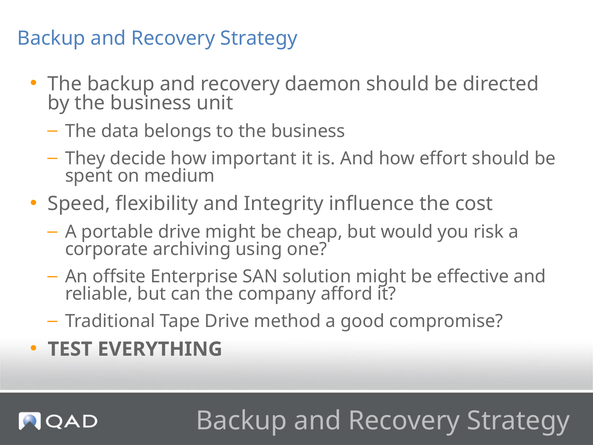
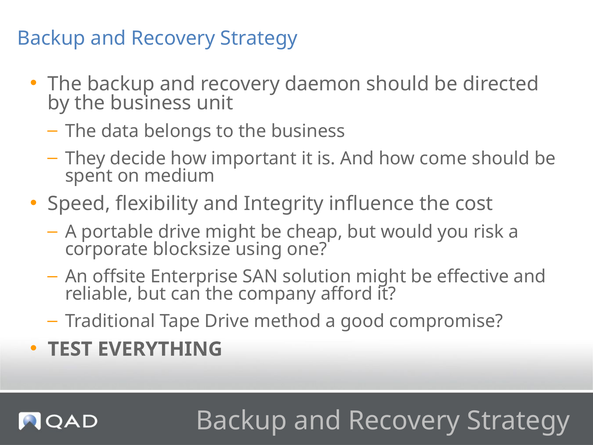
effort: effort -> come (443, 158)
archiving: archiving -> blocksize (192, 249)
